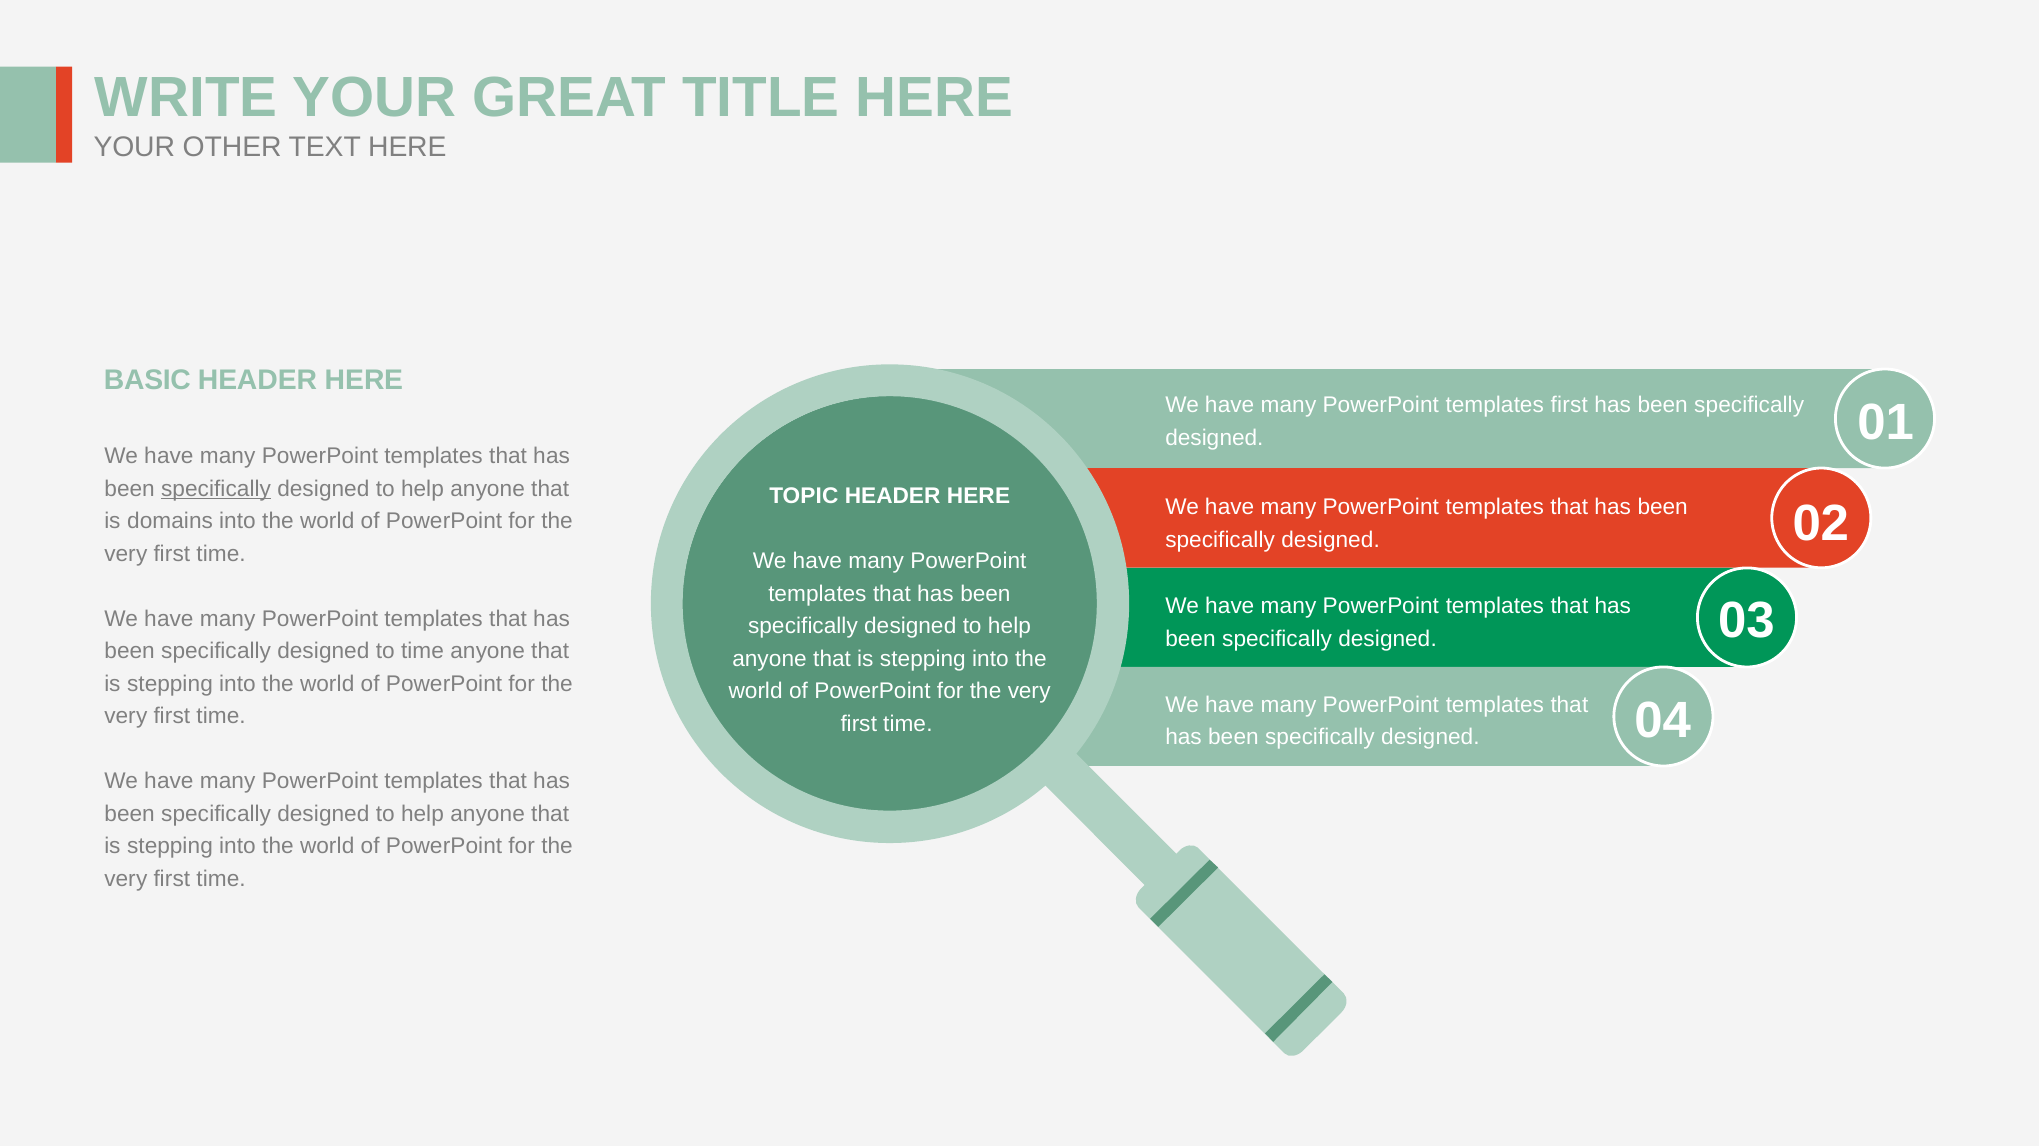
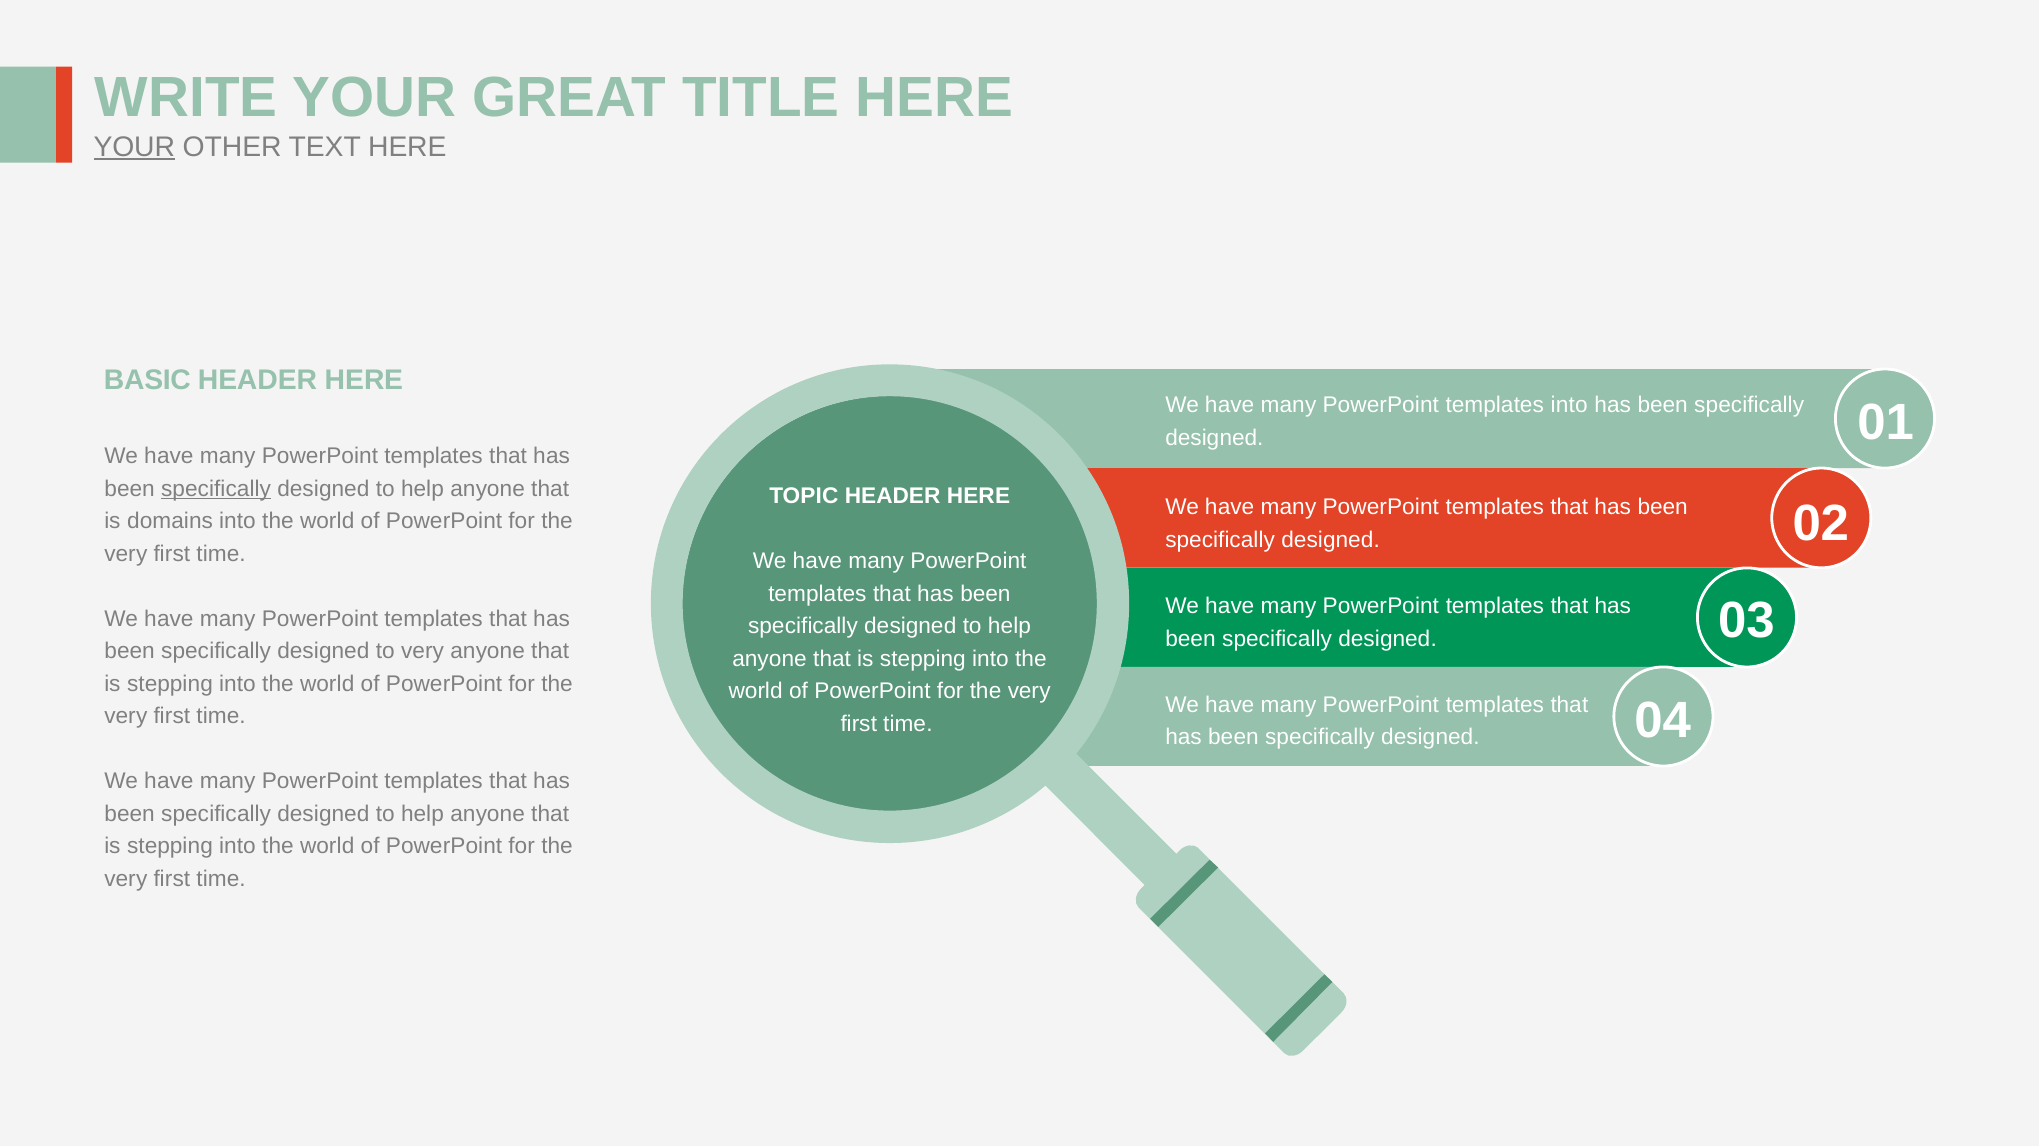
YOUR underline: none -> present (134, 147)
templates first: first -> into (1569, 406)
to time: time -> very (423, 651)
